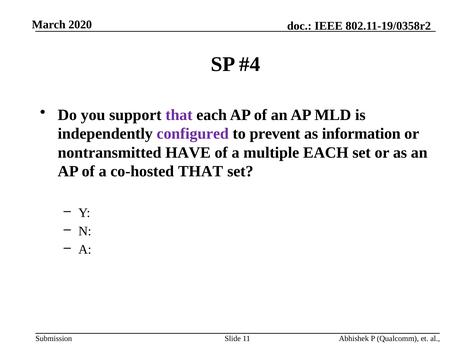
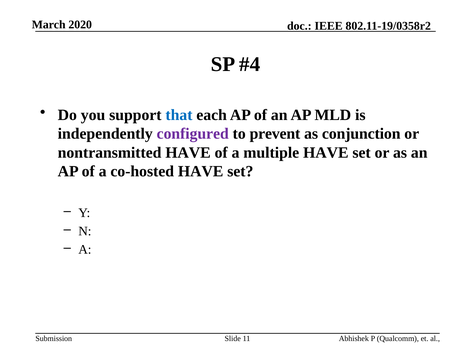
that colour: purple -> blue (179, 115)
information: information -> conjunction (361, 134)
multiple EACH: EACH -> HAVE (326, 153)
co-hosted THAT: THAT -> HAVE (201, 171)
